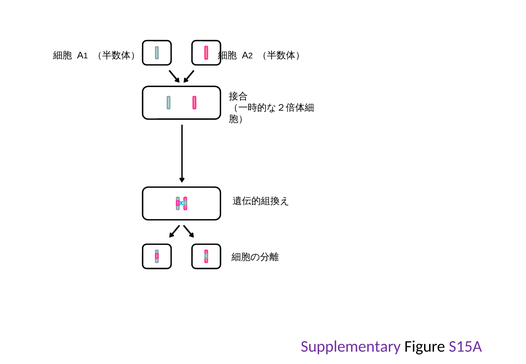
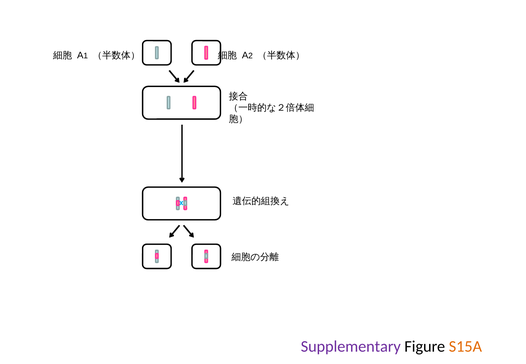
S15A colour: purple -> orange (465, 347)
